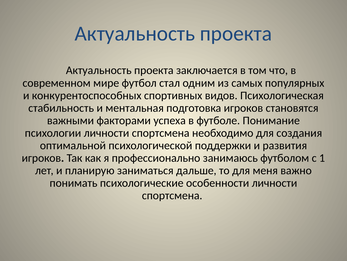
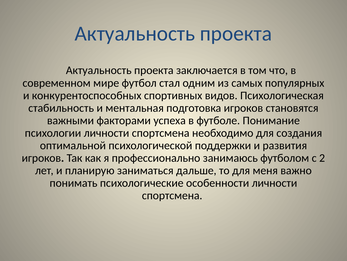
1: 1 -> 2 (322, 158)
